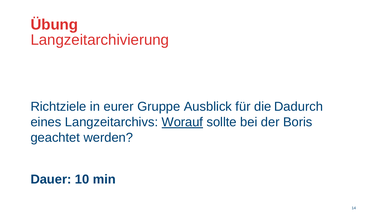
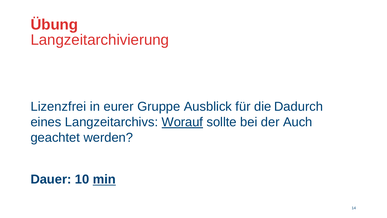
Richtziele: Richtziele -> Lizenzfrei (58, 107)
Boris: Boris -> Auch (298, 122)
min underline: none -> present (104, 179)
